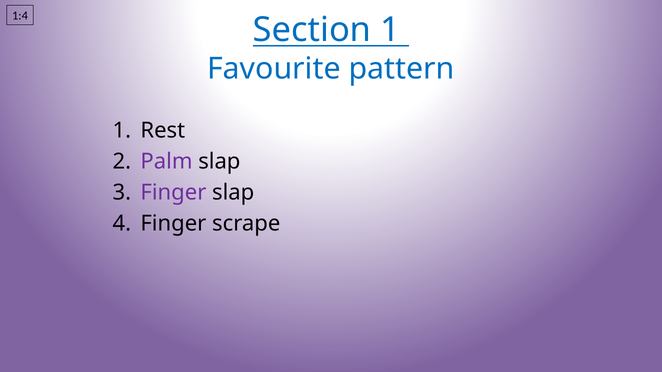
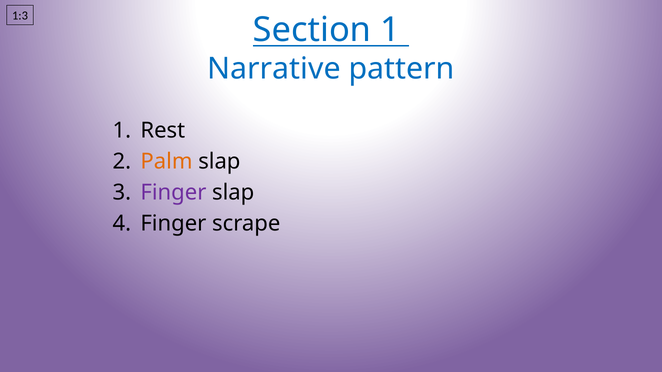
1:4: 1:4 -> 1:3 (20, 16)
Favourite: Favourite -> Narrative (274, 69)
Palm colour: purple -> orange (166, 162)
